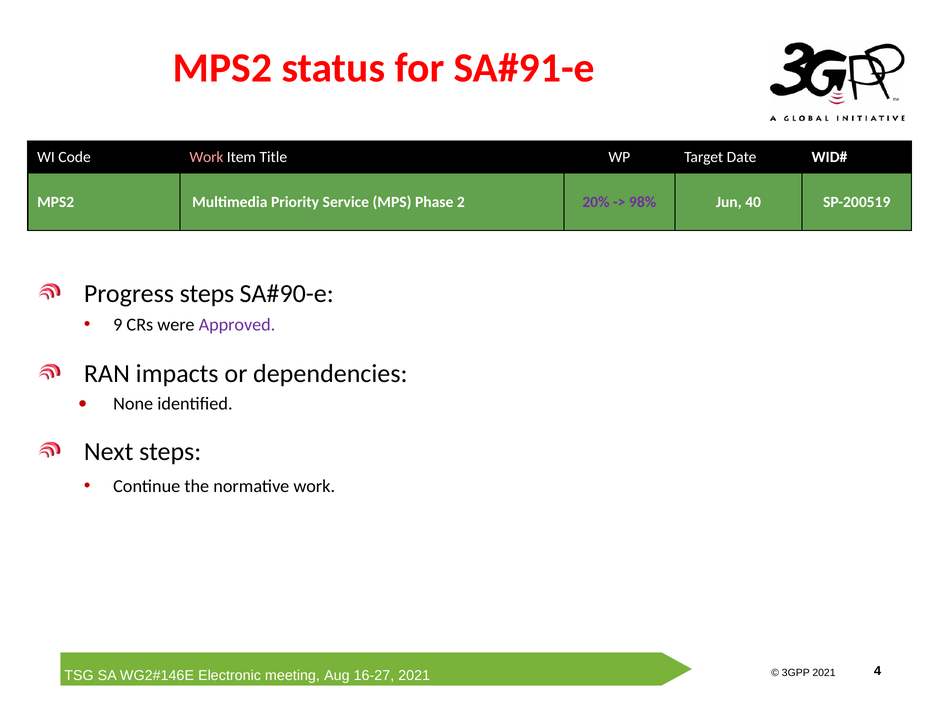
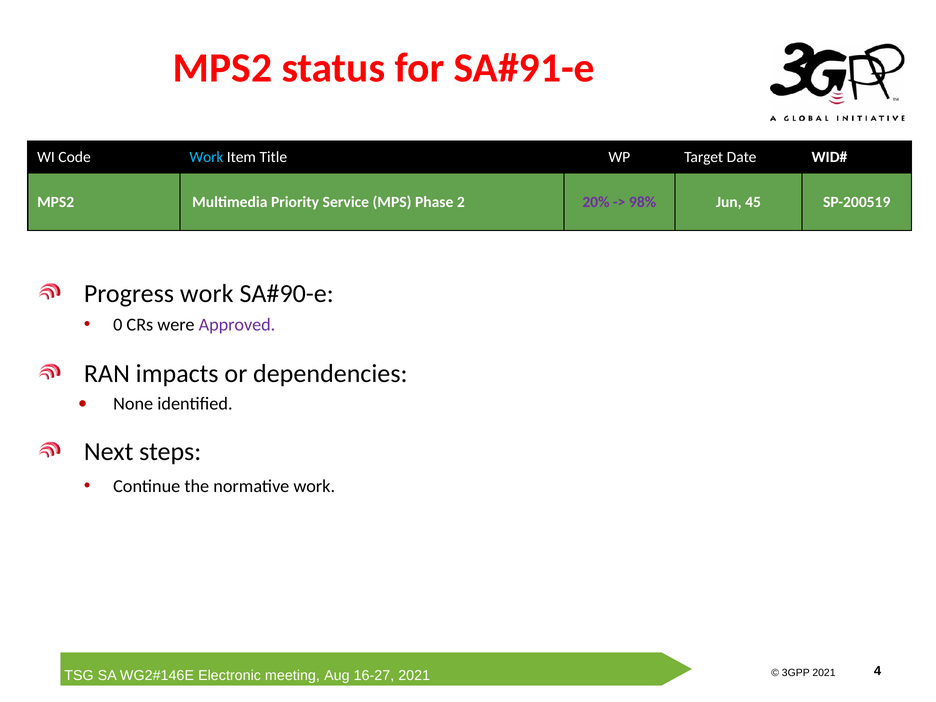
Work colour: pink -> light blue (206, 157)
40: 40 -> 45 (753, 202)
Progress steps: steps -> work (207, 293)
9: 9 -> 0 (118, 325)
